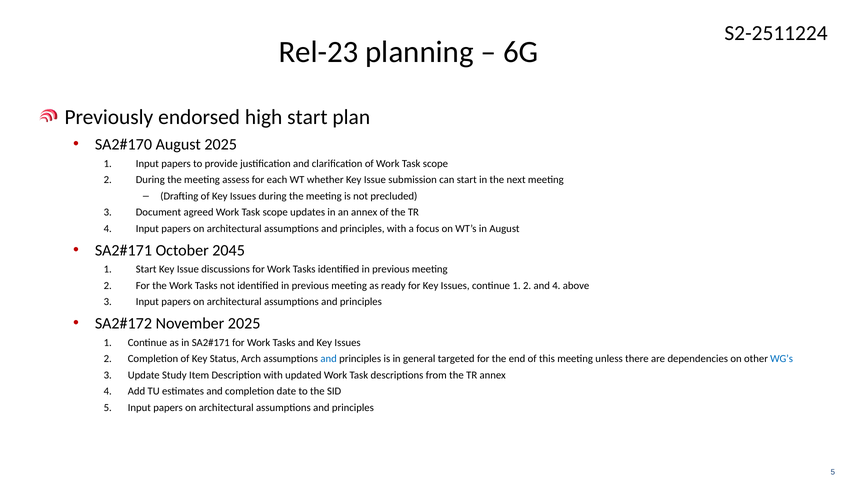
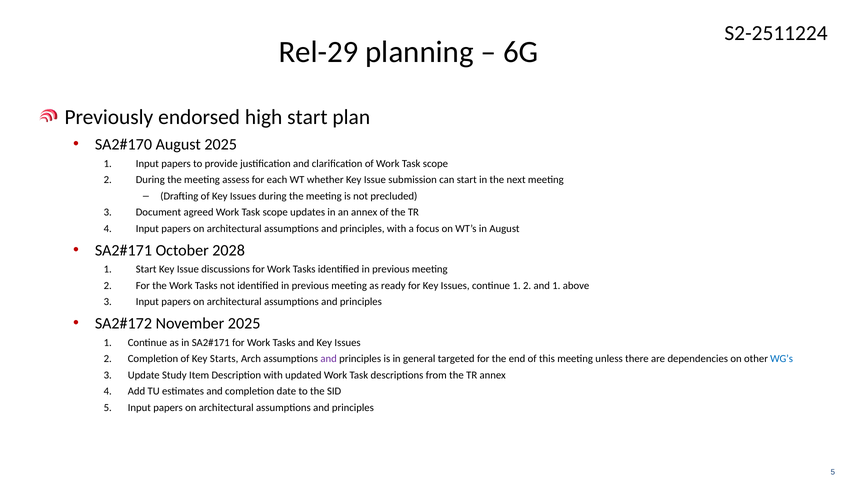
Rel-23: Rel-23 -> Rel-29 (319, 52)
2045: 2045 -> 2028 (229, 250)
and 4: 4 -> 1 (556, 286)
Status: Status -> Starts (224, 359)
and colour: blue -> purple (329, 359)
